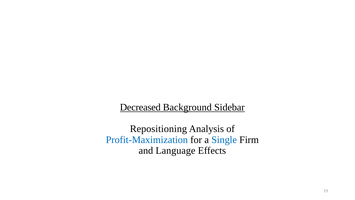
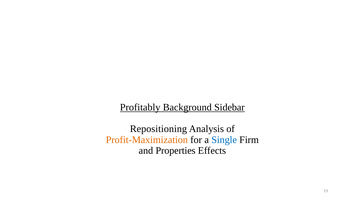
Decreased: Decreased -> Profitably (140, 107)
Profit-Maximization colour: blue -> orange (147, 140)
Language: Language -> Properties (176, 150)
